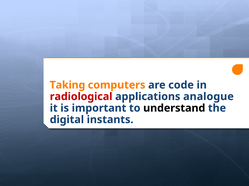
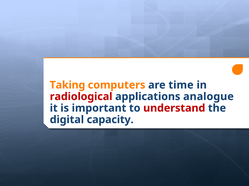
code: code -> time (181, 85)
understand colour: black -> red (174, 109)
instants: instants -> capacity (110, 120)
